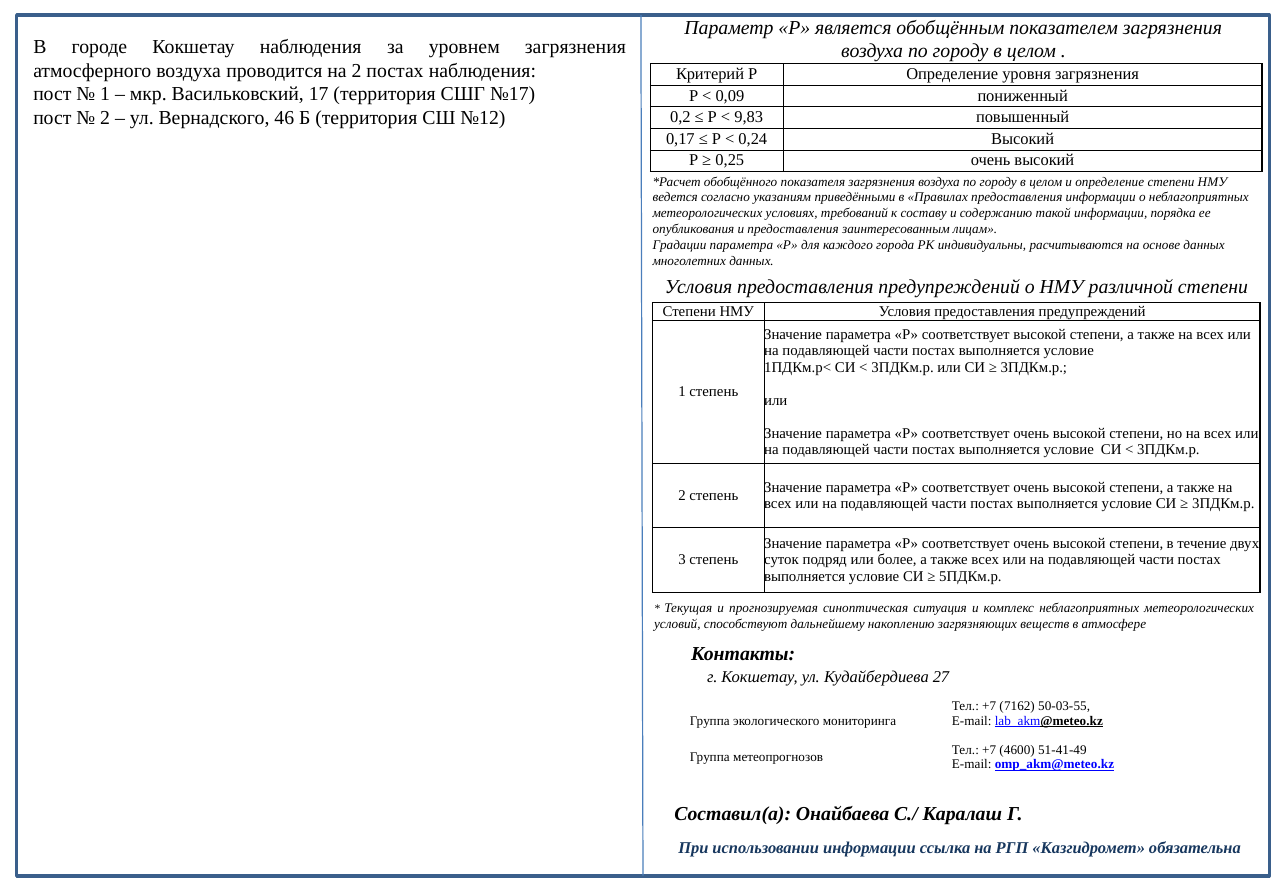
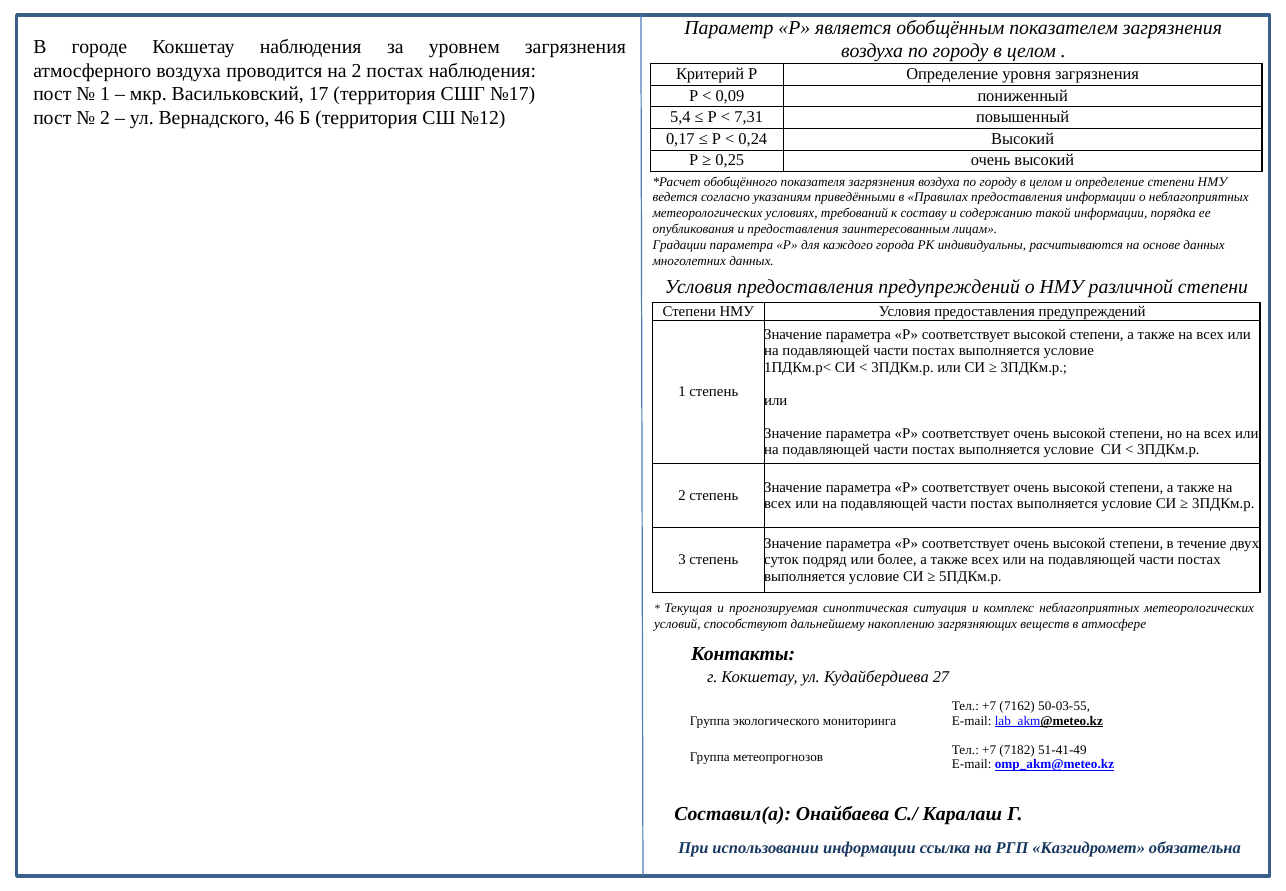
0,2: 0,2 -> 5,4 (680, 117)
9,83: 9,83 -> 7,31 (749, 117)
4600: 4600 -> 7182 (1017, 749)
